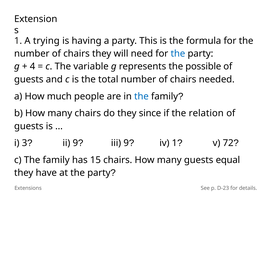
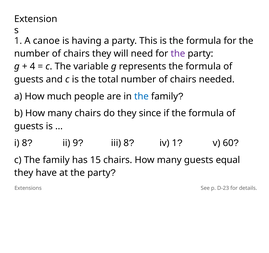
trying: trying -> canoe (46, 41)
the colour: blue -> purple (178, 54)
represents the possible: possible -> formula (203, 66)
if the relation: relation -> formula (206, 113)
i 3: 3 -> 8 (25, 143)
iii 9: 9 -> 8 (126, 143)
72: 72 -> 60 (228, 143)
